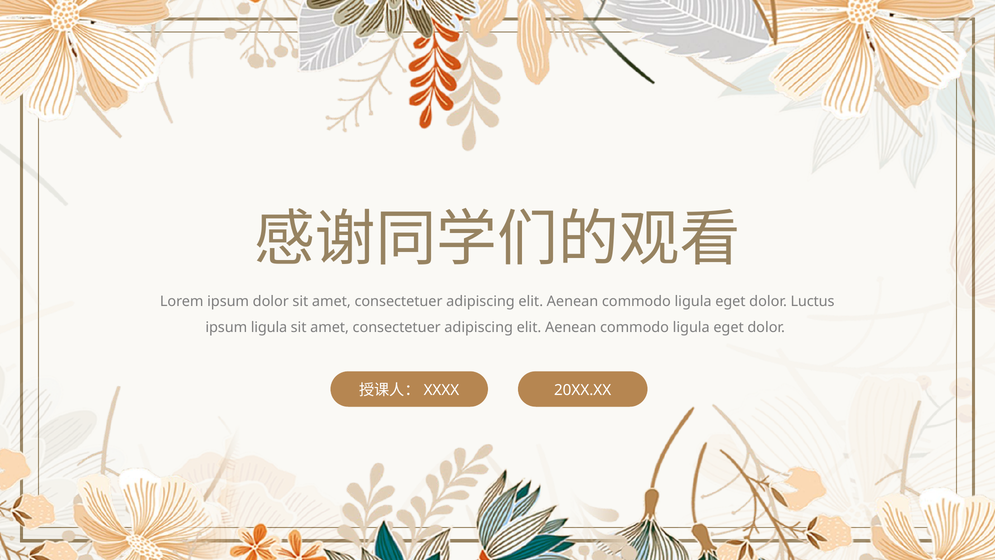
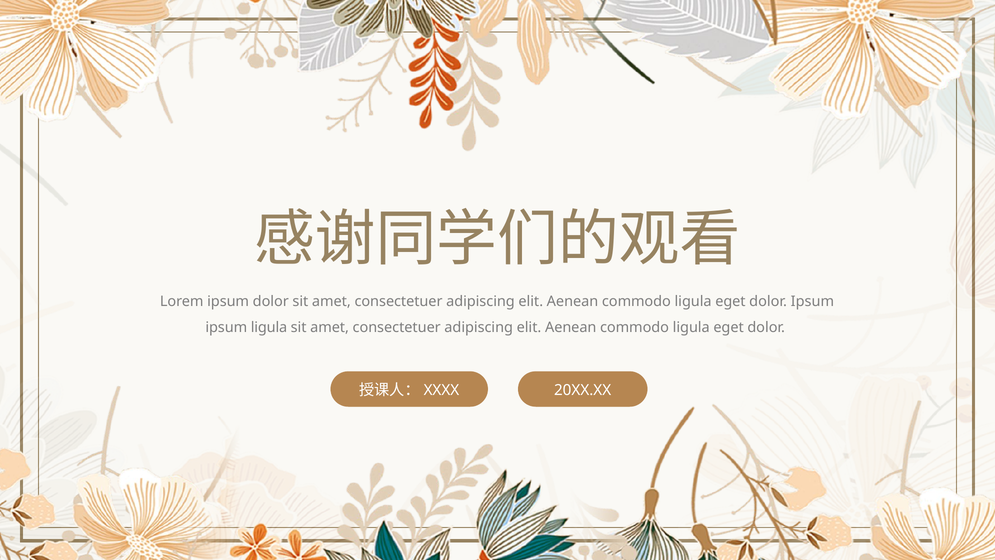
dolor Luctus: Luctus -> Ipsum (812, 301)
